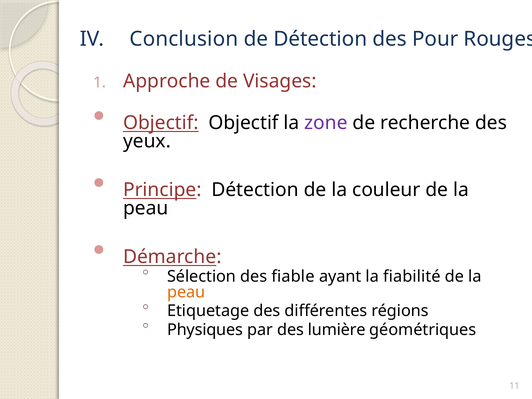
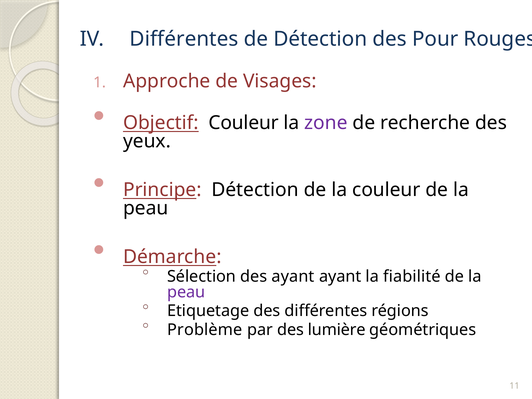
Conclusion: Conclusion -> Différentes (184, 39)
Objectif Objectif: Objectif -> Couleur (244, 123)
des fiable: fiable -> ayant (293, 277)
peau colour: orange -> purple (186, 292)
Physiques: Physiques -> Problème (205, 330)
